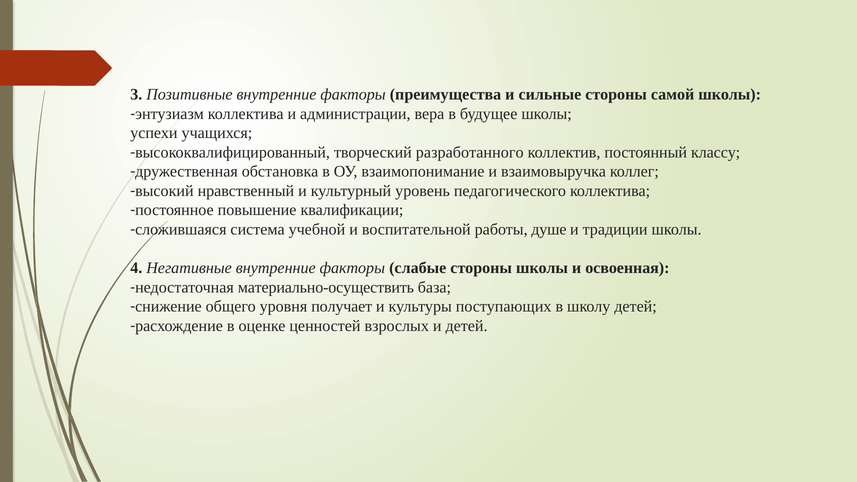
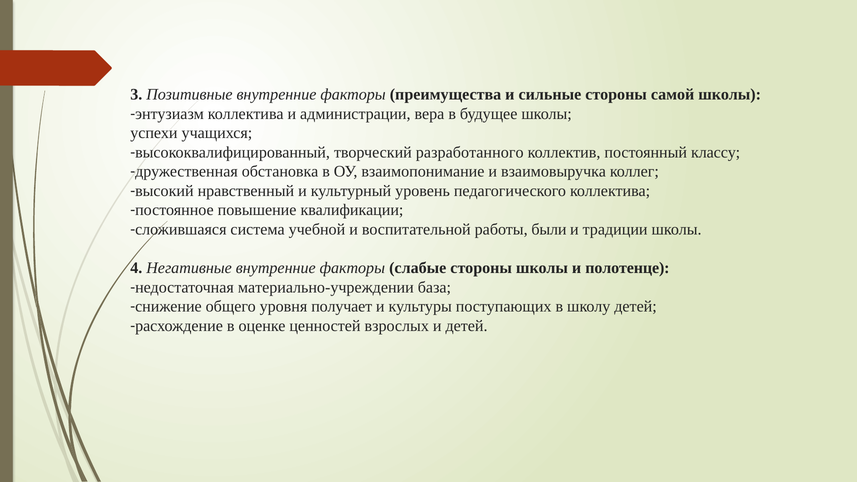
душе: душе -> были (549, 230)
освоенная: освоенная -> полотенце (627, 268)
материально-осуществить: материально-осуществить -> материально-учреждении (326, 287)
